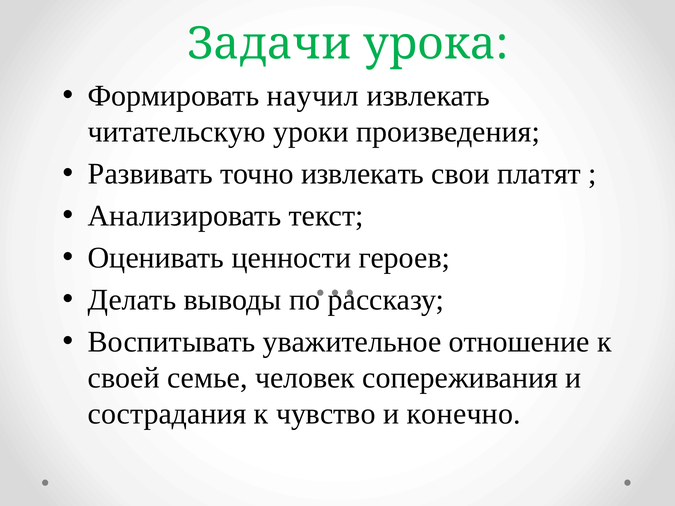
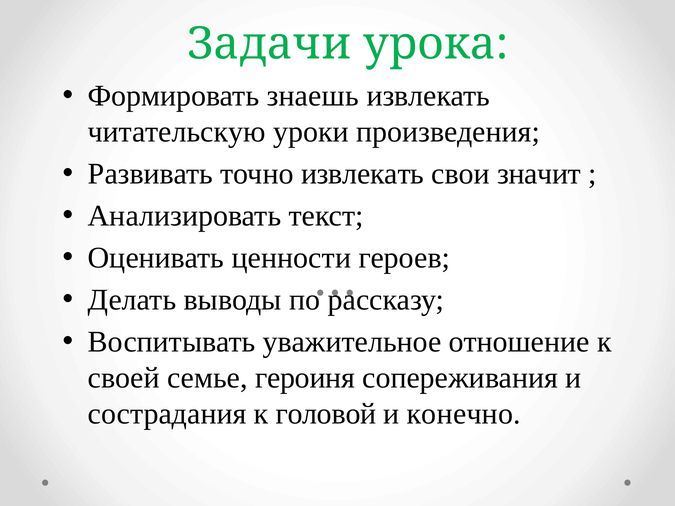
научил: научил -> знаешь (313, 96)
платят: платят -> значит (539, 174)
человек: человек -> героиня (305, 378)
чувство: чувство -> головой (326, 414)
